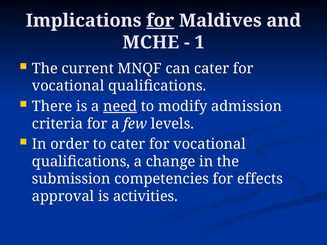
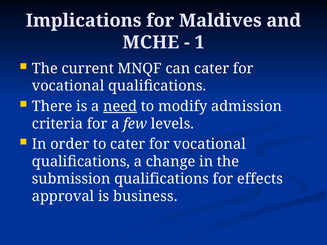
for underline: present -> none (160, 21)
submission competencies: competencies -> qualifications (162, 179)
activities: activities -> business (145, 197)
